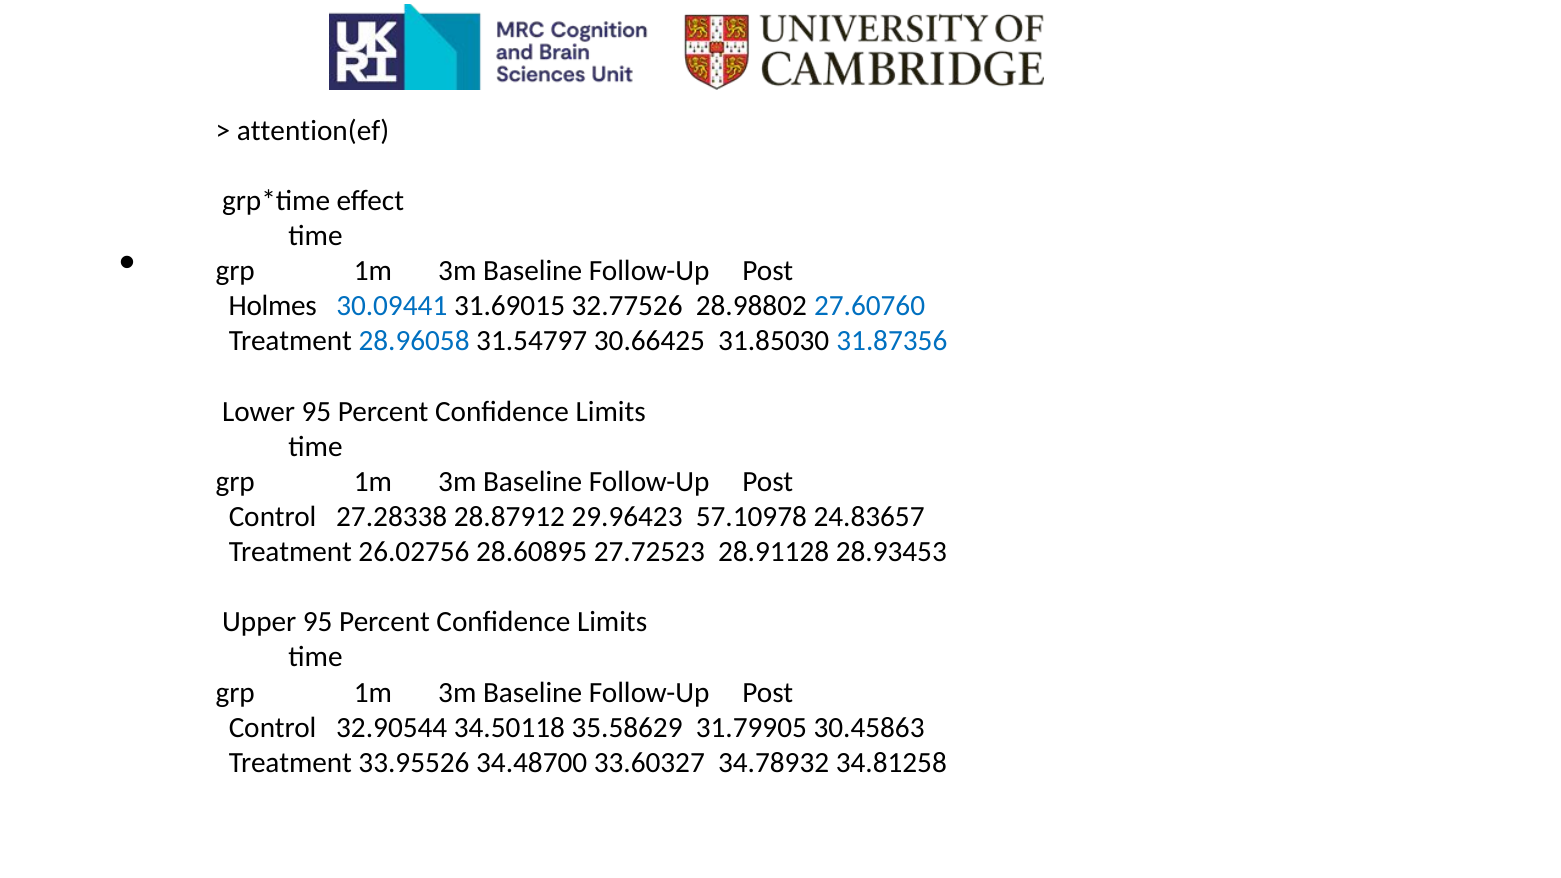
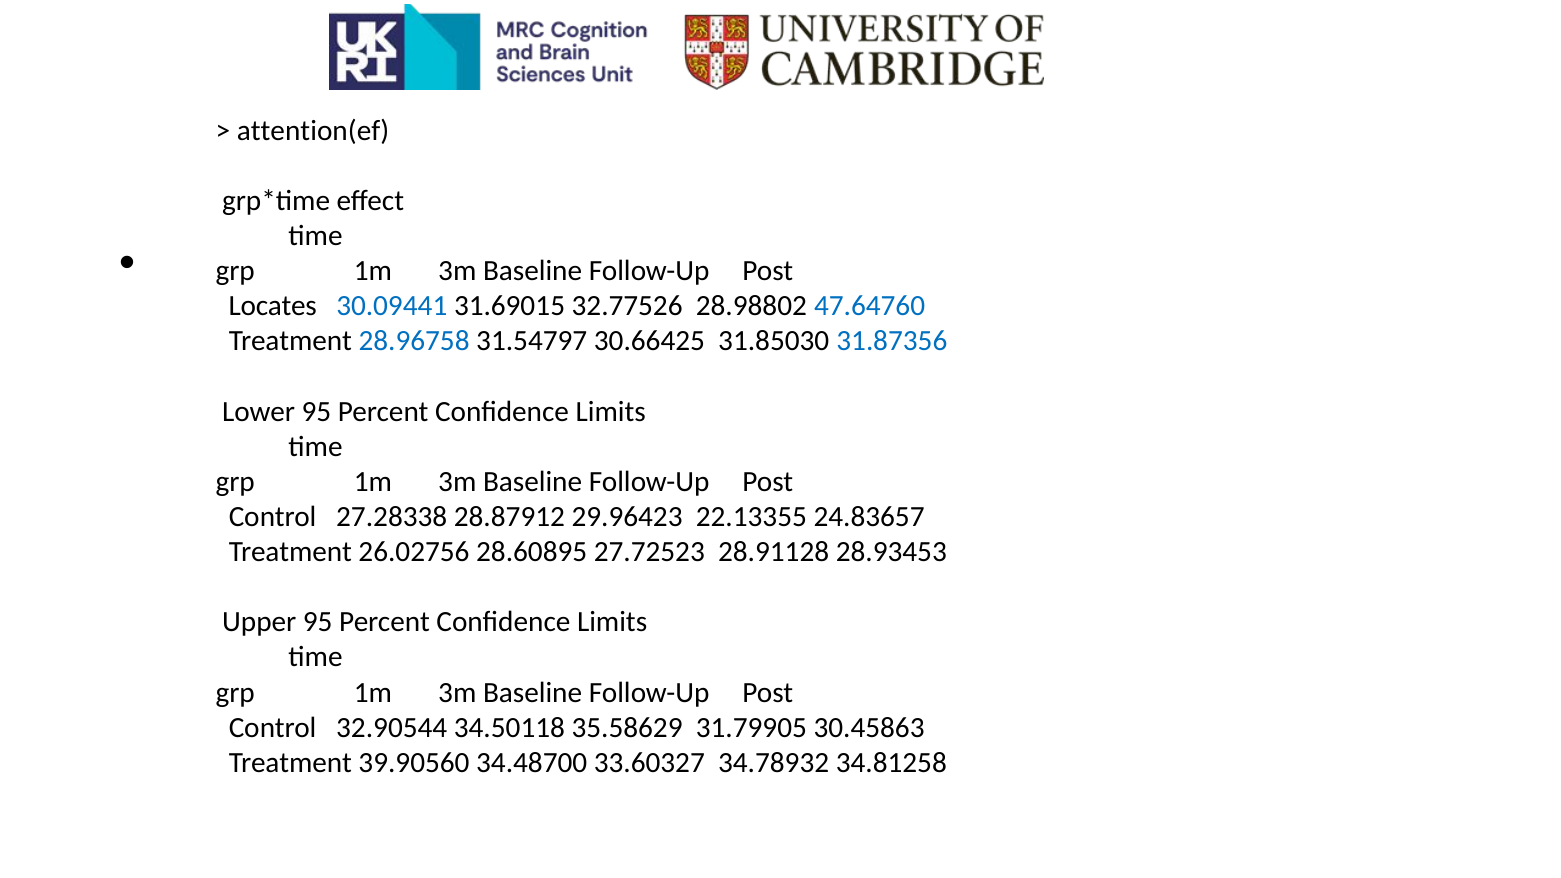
Holmes: Holmes -> Locates (273, 306)
27.60760: 27.60760 -> 47.64760 (870, 306)
28.96058: 28.96058 -> 28.96758 (414, 341)
57.10978: 57.10978 -> 22.13355 (751, 517)
33.95526: 33.95526 -> 39.90560 (414, 763)
